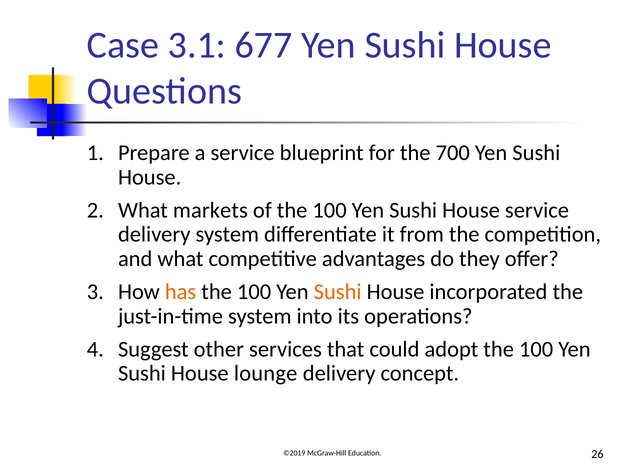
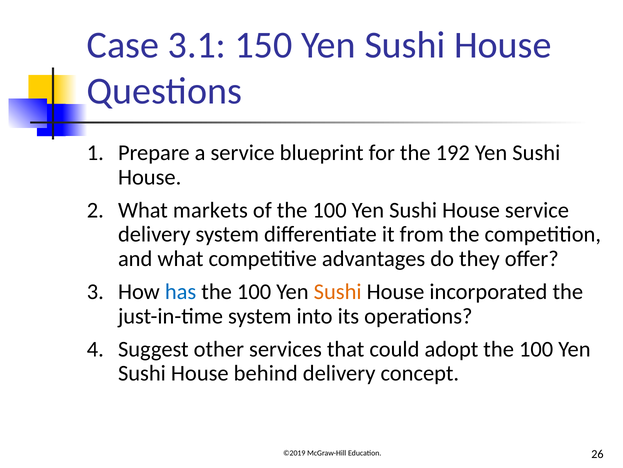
677: 677 -> 150 (264, 45)
700: 700 -> 192 (453, 153)
has colour: orange -> blue (181, 291)
lounge: lounge -> behind (266, 373)
